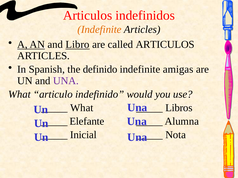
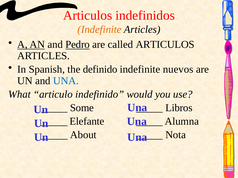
Libro: Libro -> Pedro (78, 45)
amigas: amigas -> nuevos (178, 70)
UNA colour: purple -> blue (66, 81)
What: What -> Some (82, 108)
Inicial: Inicial -> About (83, 135)
